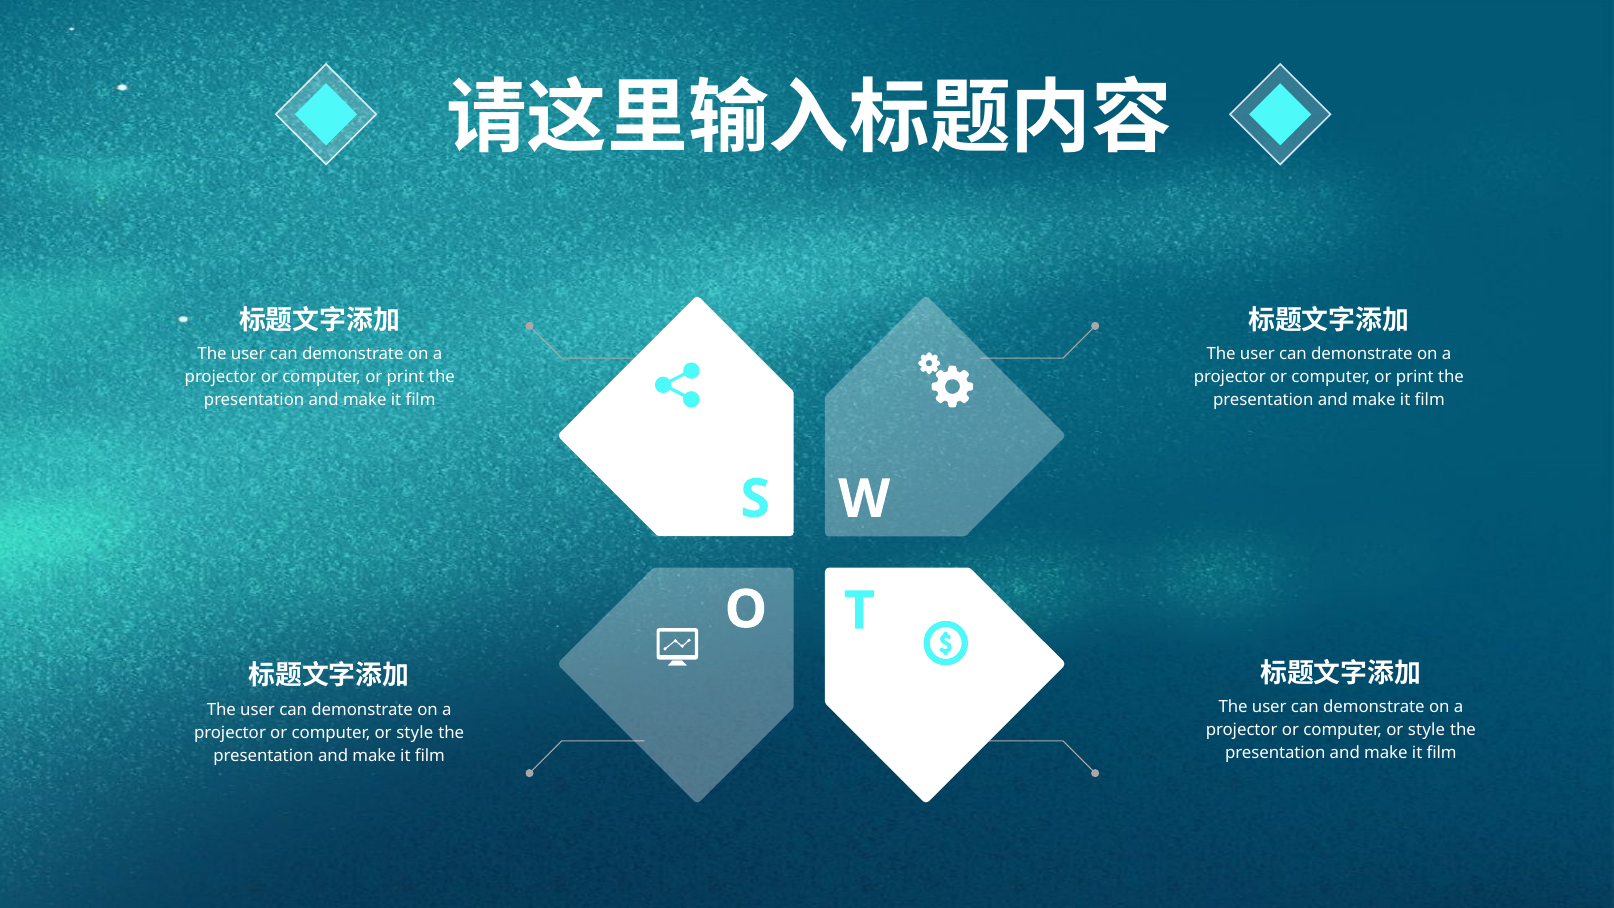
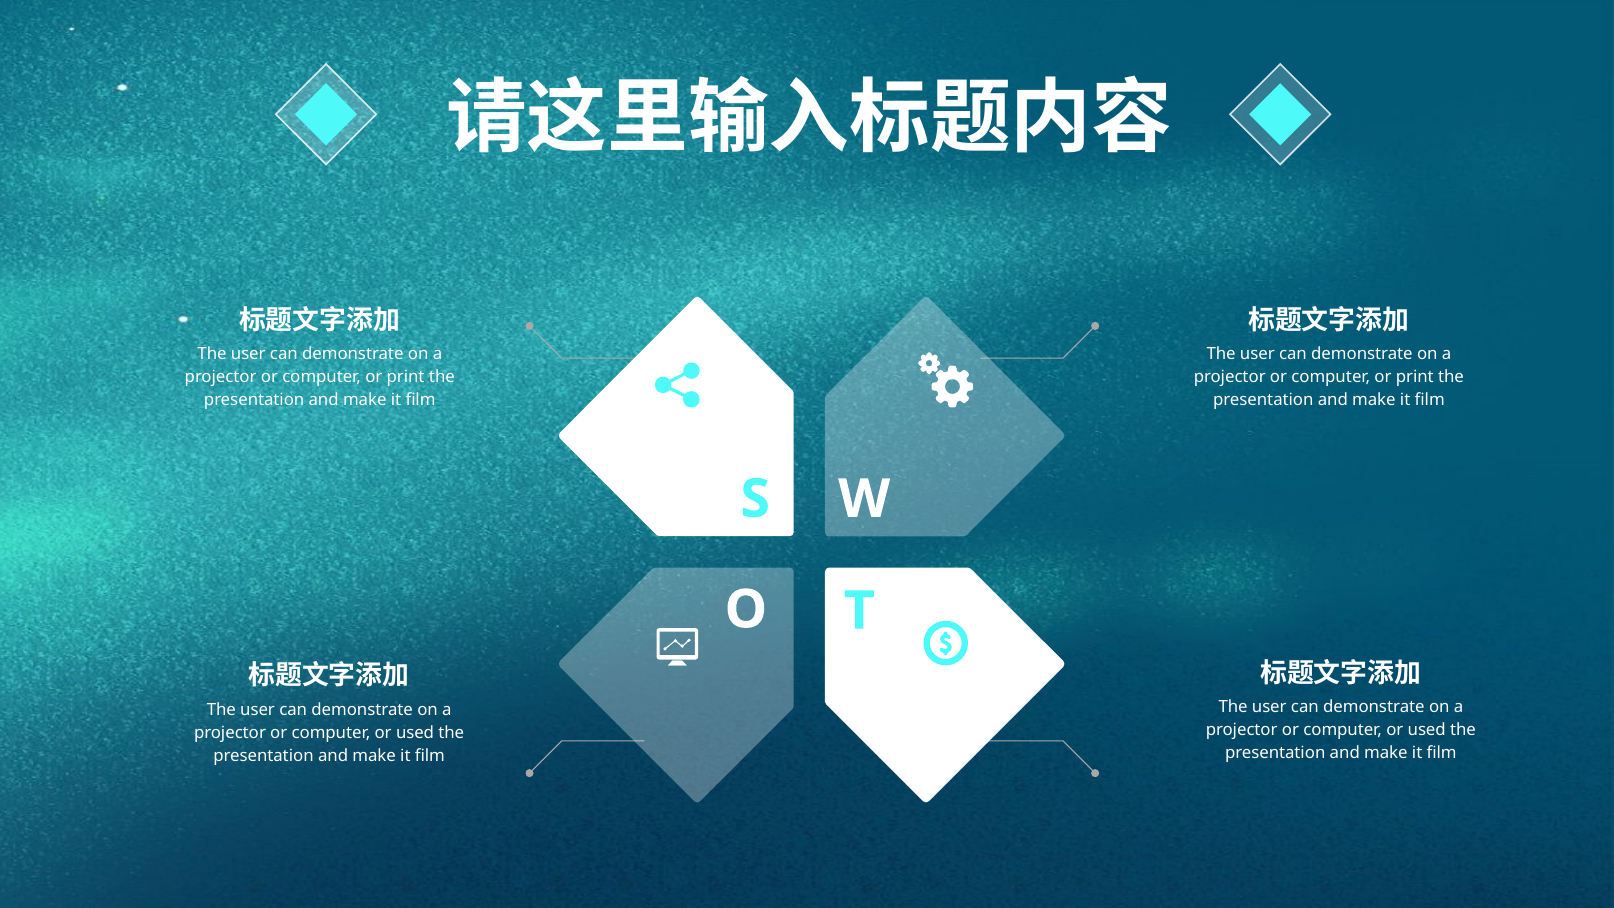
style: style -> used (1427, 730)
style: style -> used (415, 733)
